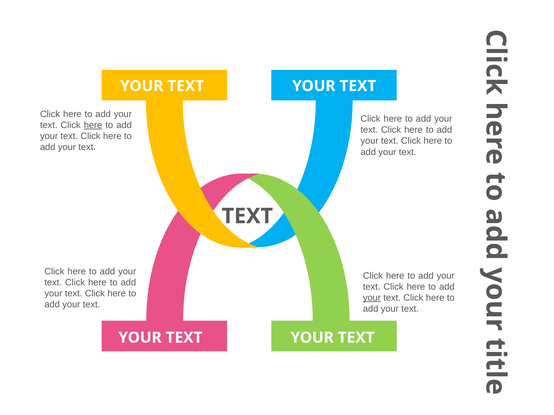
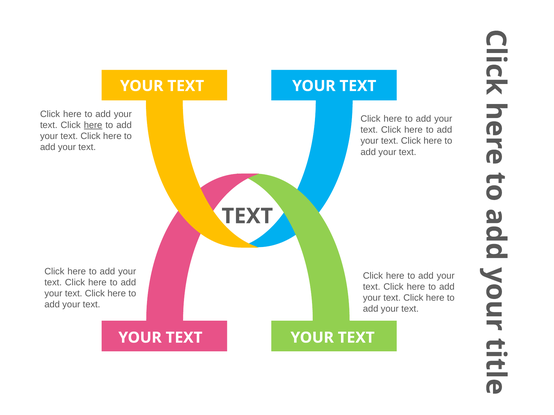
your underline: present -> none (372, 298)
